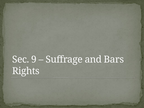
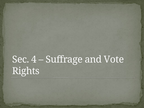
9: 9 -> 4 (34, 59)
Bars: Bars -> Vote (114, 59)
